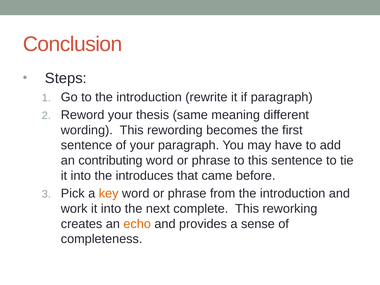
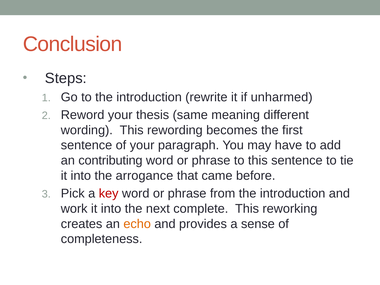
if paragraph: paragraph -> unharmed (282, 97)
introduces: introduces -> arrogance (144, 176)
key colour: orange -> red (109, 193)
